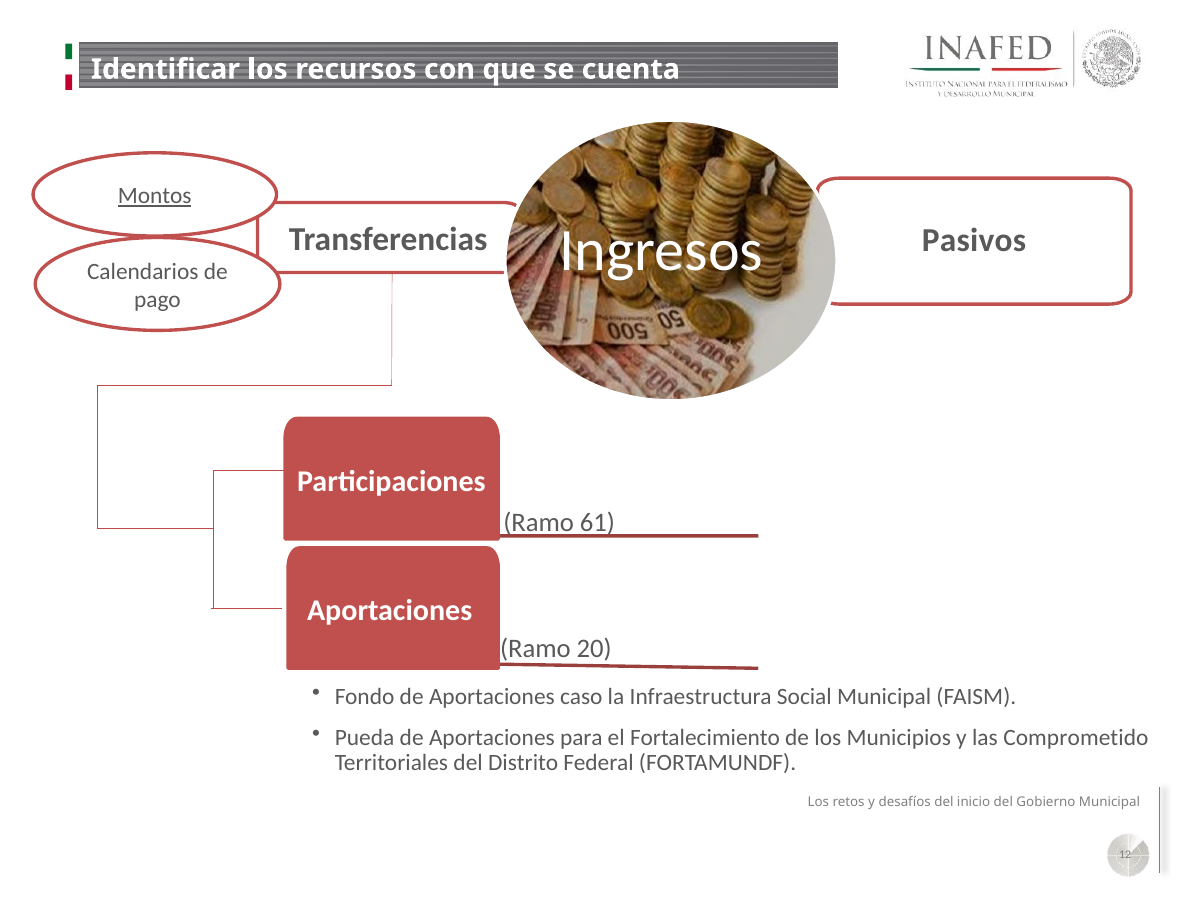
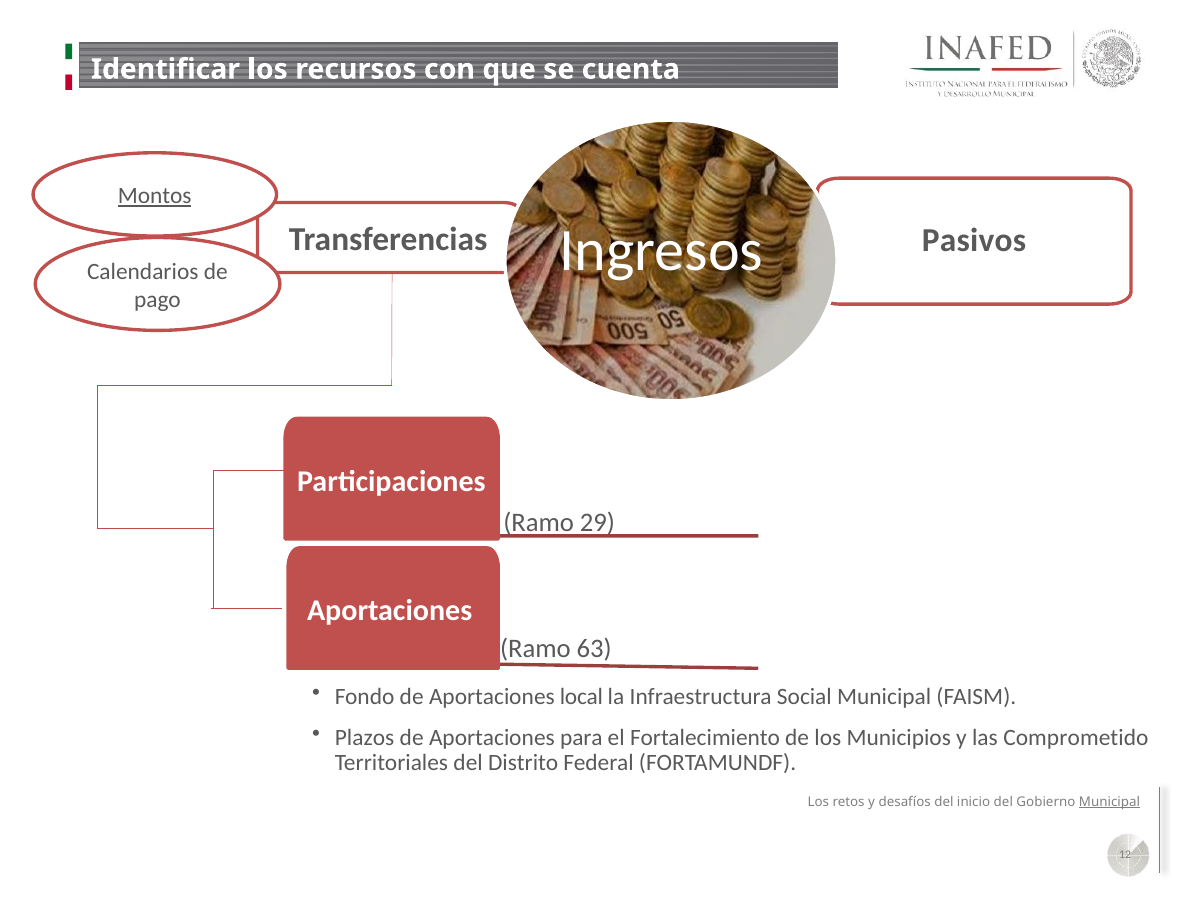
61: 61 -> 29 (597, 522)
20: 20 -> 63 (594, 648)
caso: caso -> local (581, 696)
Pueda: Pueda -> Plazos (365, 737)
Municipal underline: none -> present (1110, 802)
